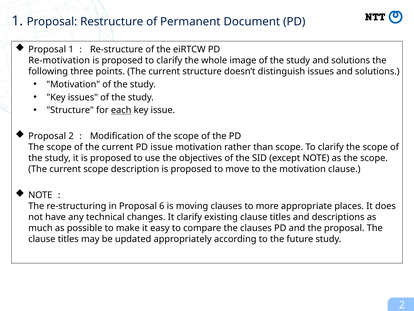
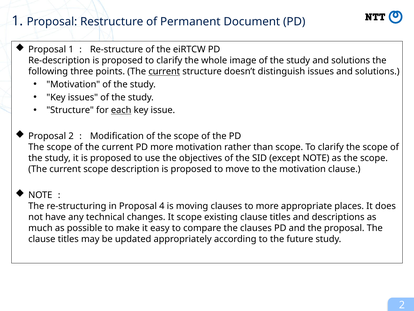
Re-motivation: Re-motivation -> Re-description (59, 60)
current underline: none -> present (164, 71)
PD issue: issue -> more (162, 147)
6: 6 -> 4 (162, 206)
It clarify: clarify -> scope (189, 217)
